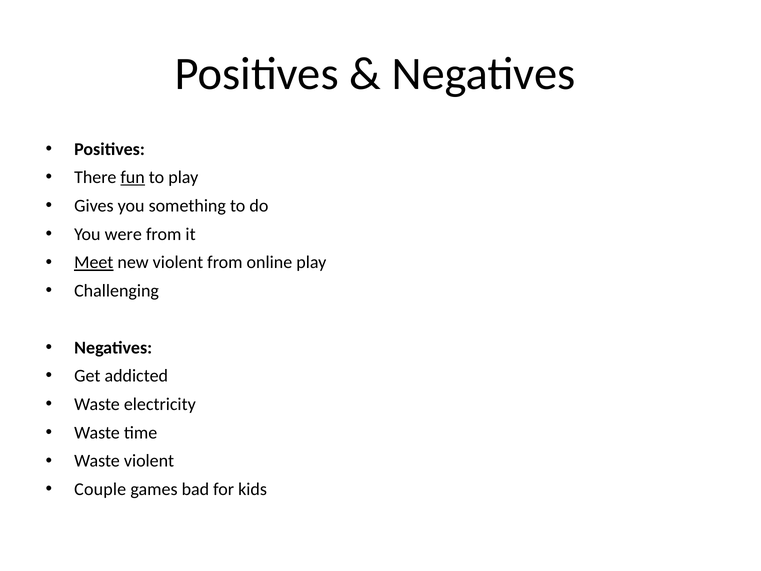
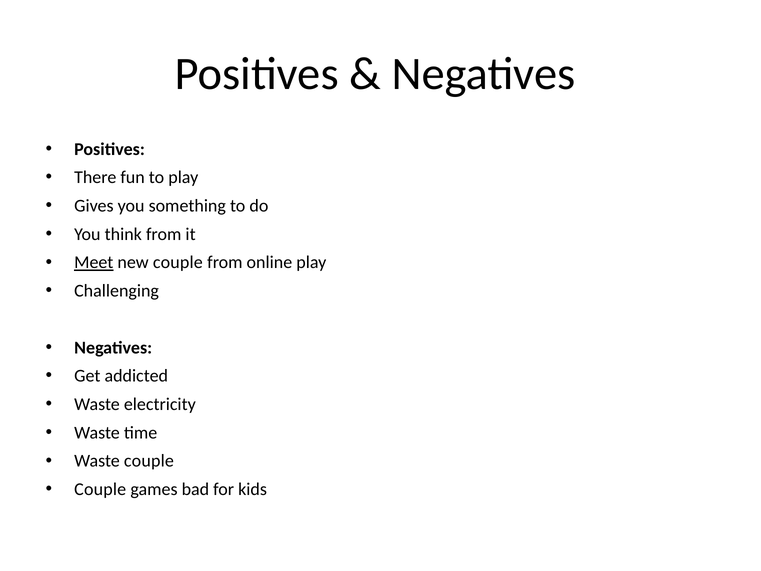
fun underline: present -> none (133, 177)
were: were -> think (123, 234)
new violent: violent -> couple (178, 262)
Waste violent: violent -> couple (149, 461)
